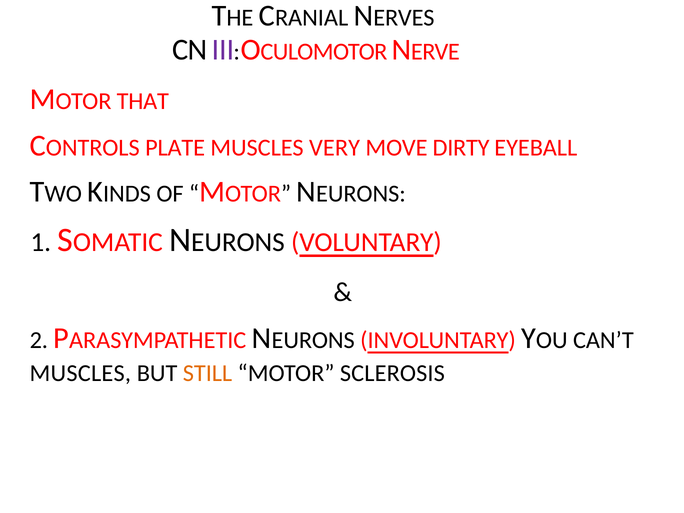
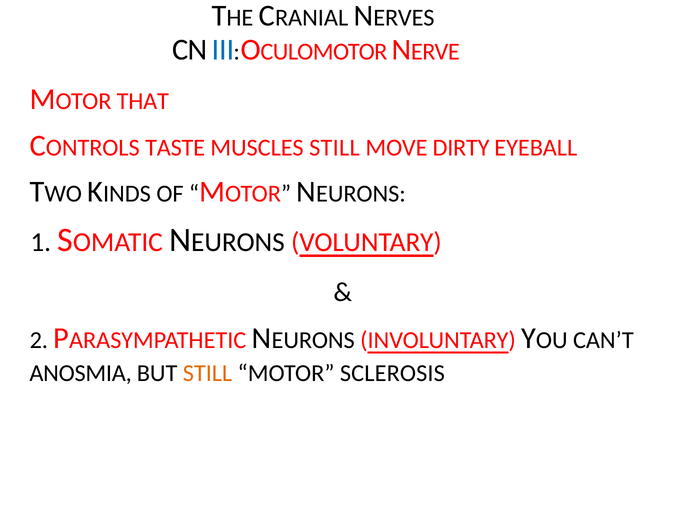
III colour: purple -> blue (223, 50)
PLATE: PLATE -> TASTE (175, 148)
MUSCLES VERY: VERY -> STILL (334, 148)
MUSCLES: MUSCLES -> ANOSMIA (81, 373)
